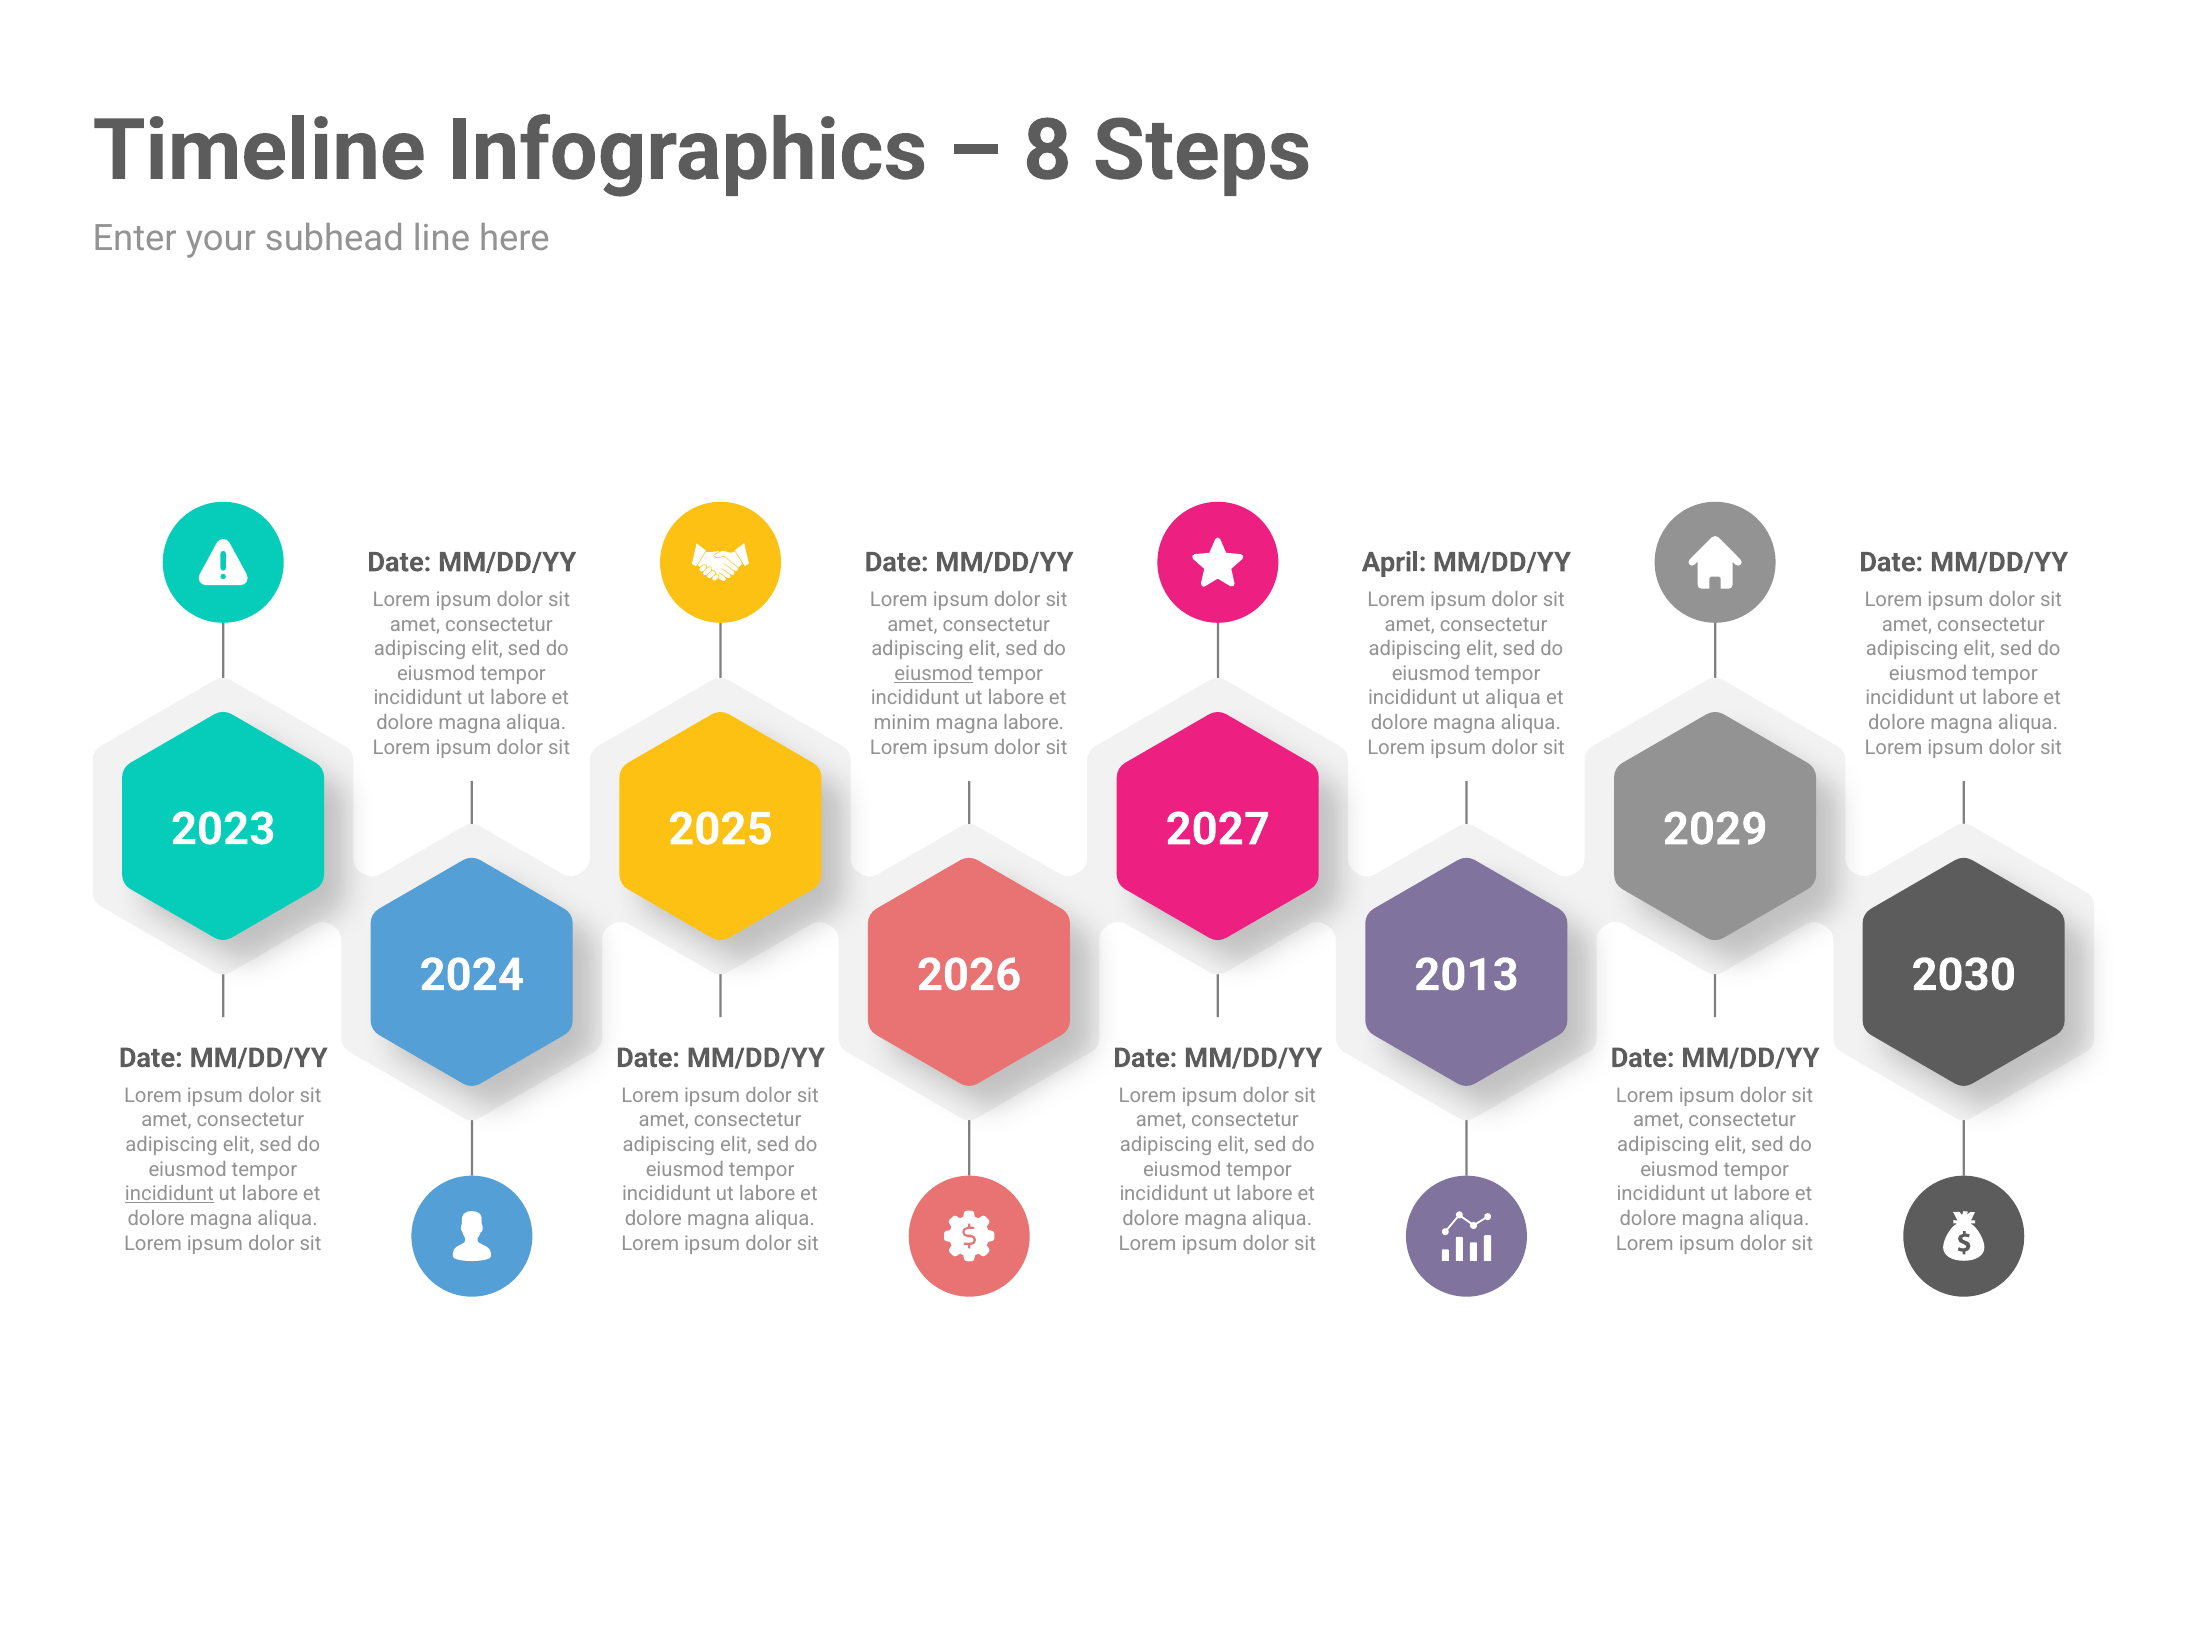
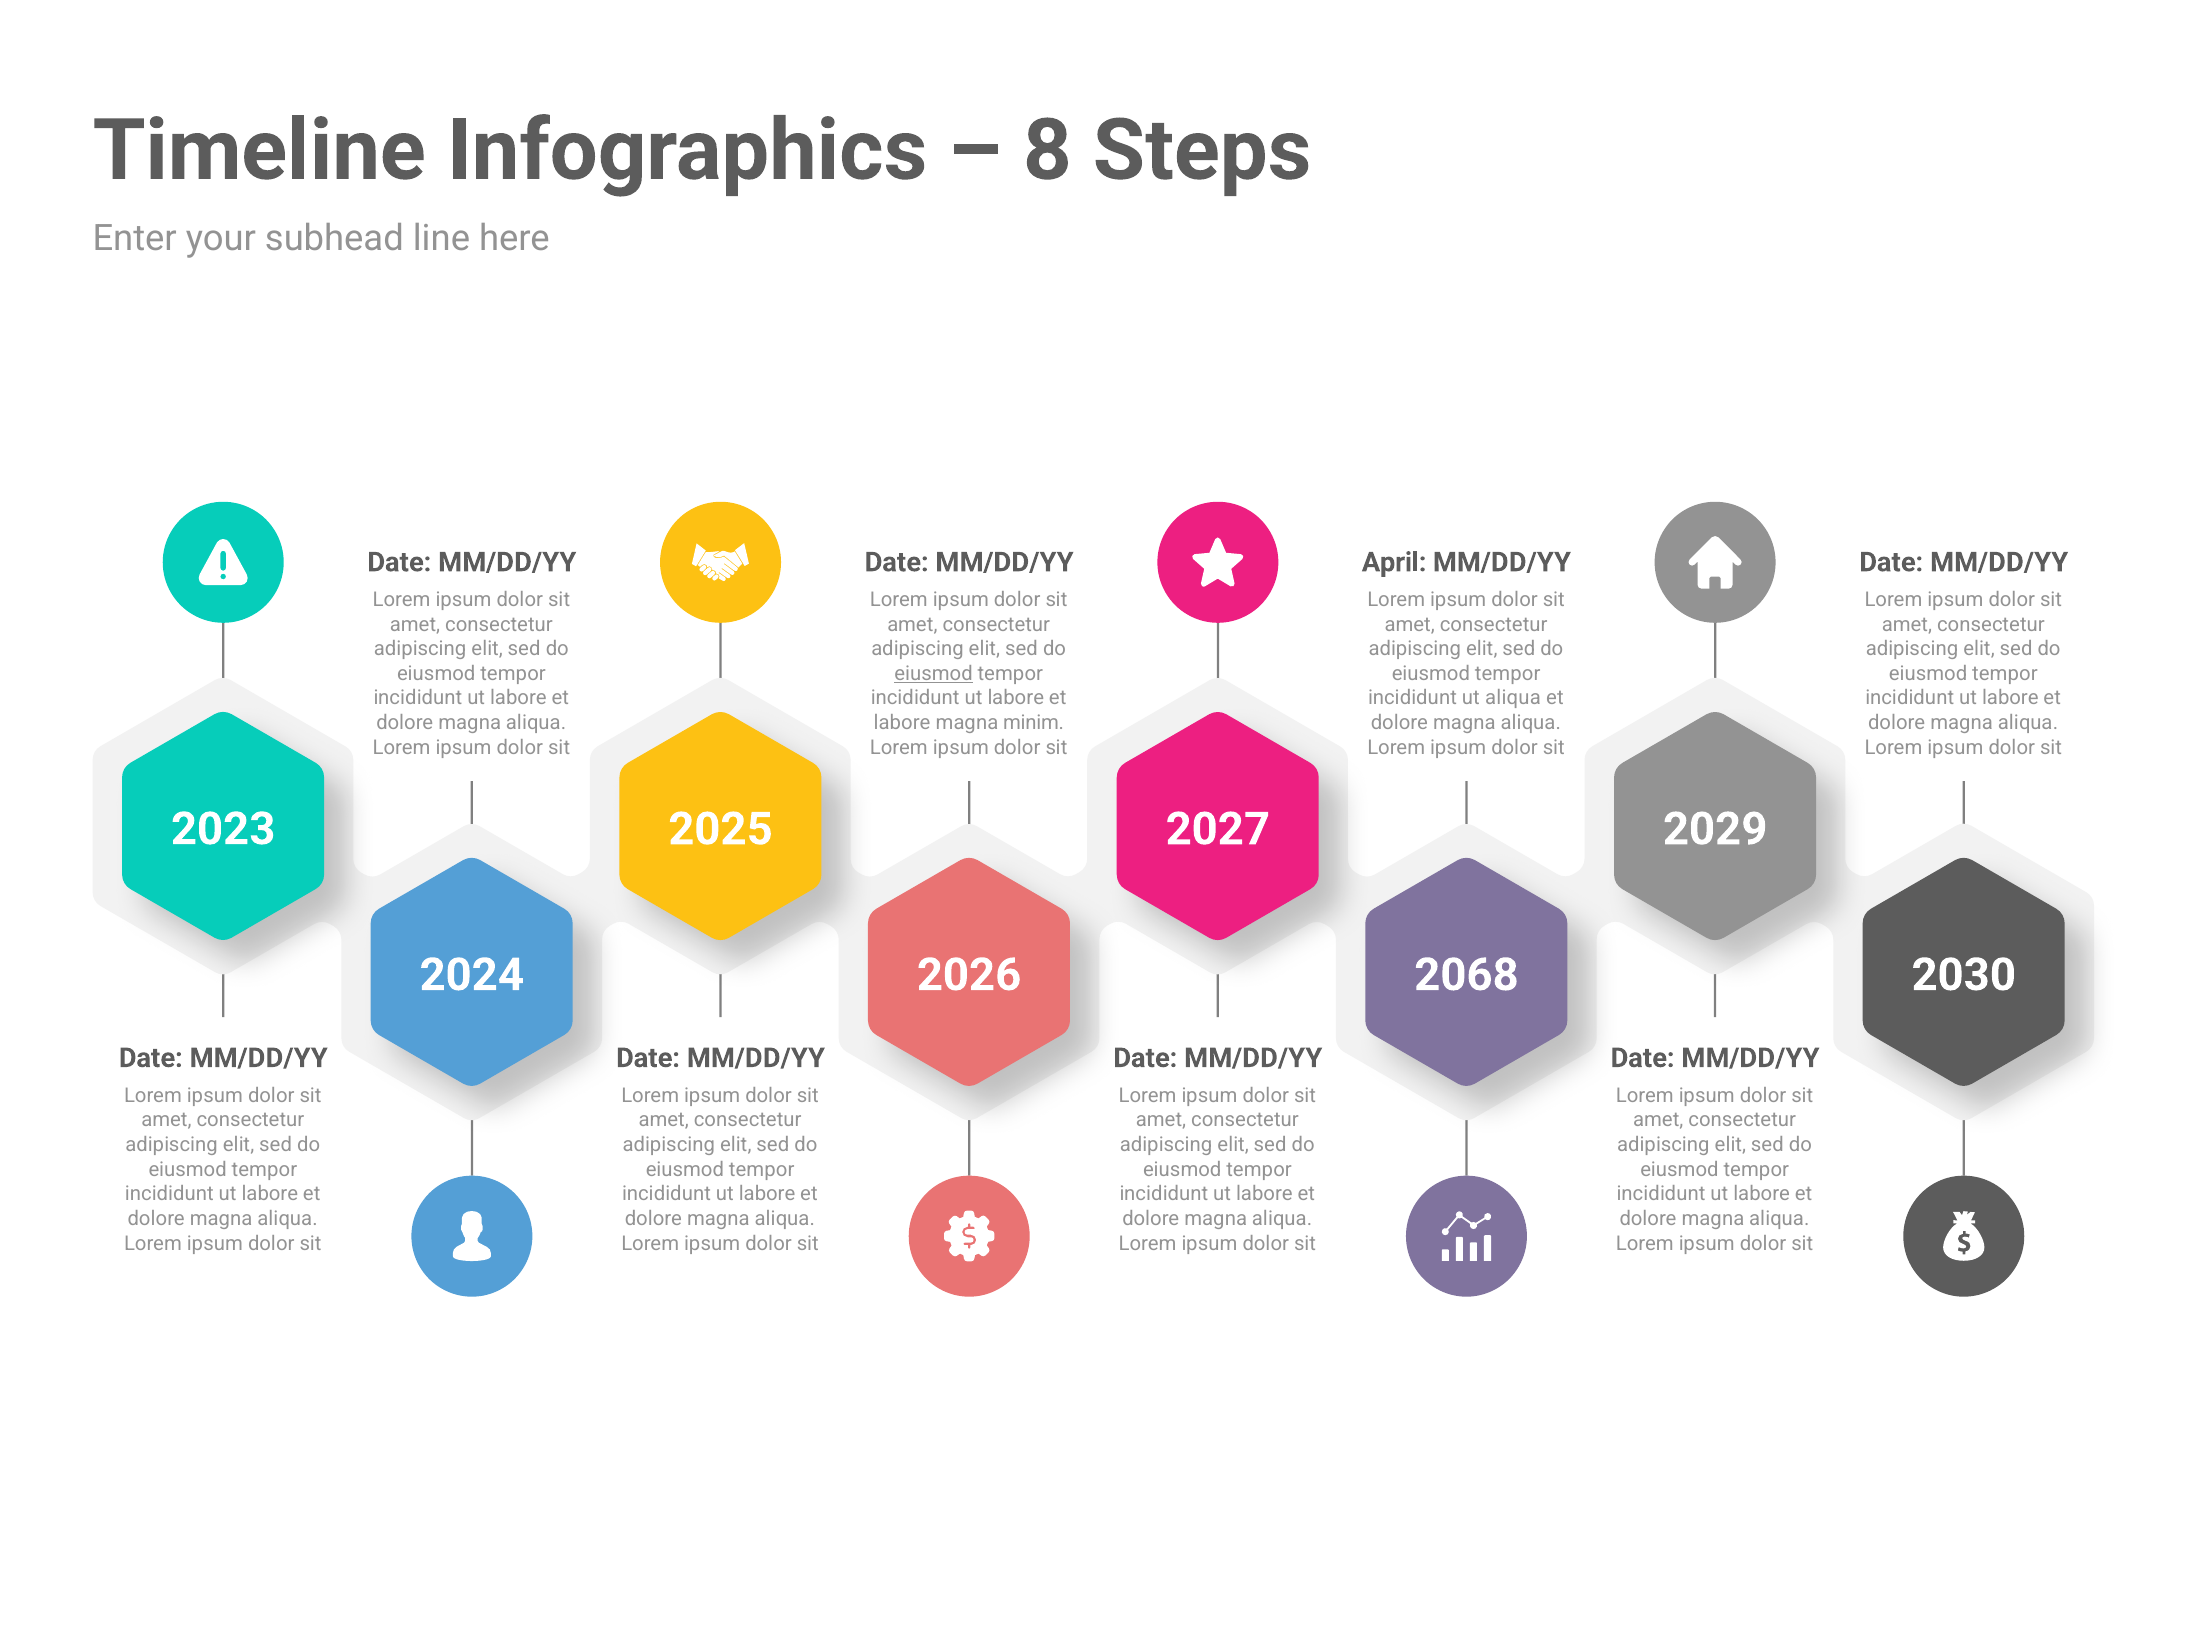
minim: minim -> labore (902, 723)
magna labore: labore -> minim (1034, 723)
2013: 2013 -> 2068 (1466, 975)
incididunt underline: present -> none (169, 1193)
